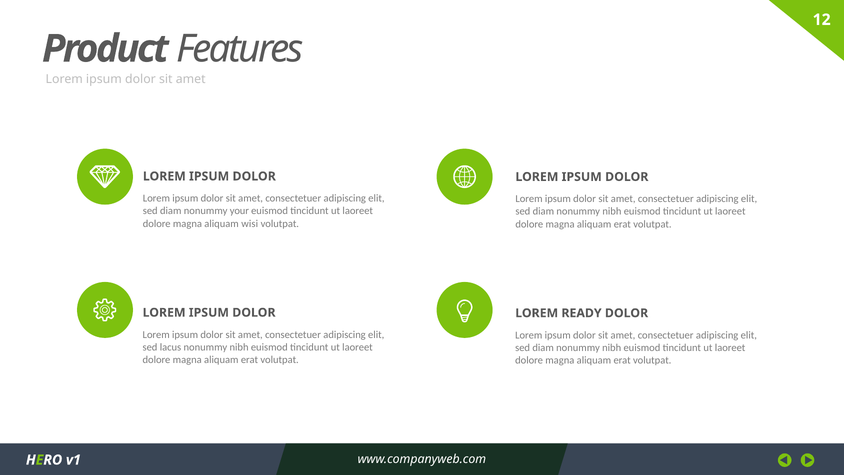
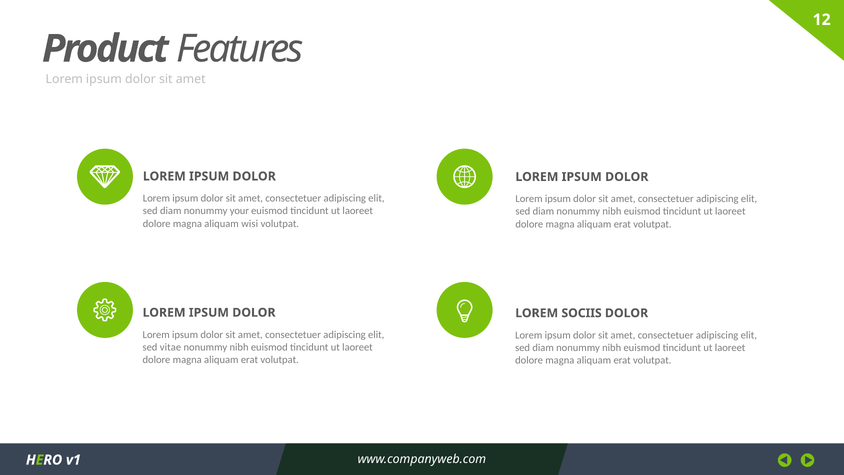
READY: READY -> SOCIIS (582, 313)
lacus: lacus -> vitae (170, 347)
